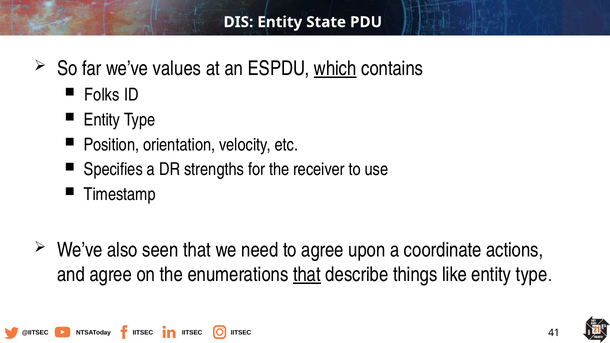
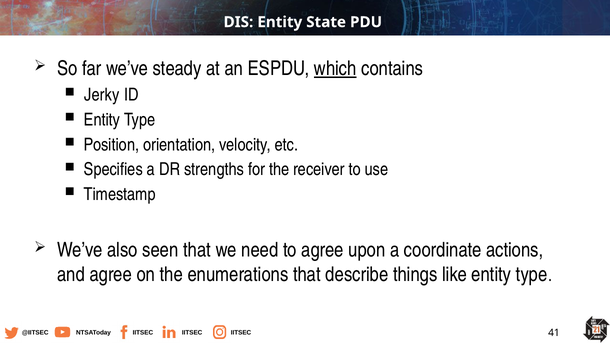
values: values -> steady (177, 69)
Folks: Folks -> Jerky (102, 95)
that underline: present -> none (307, 275)
